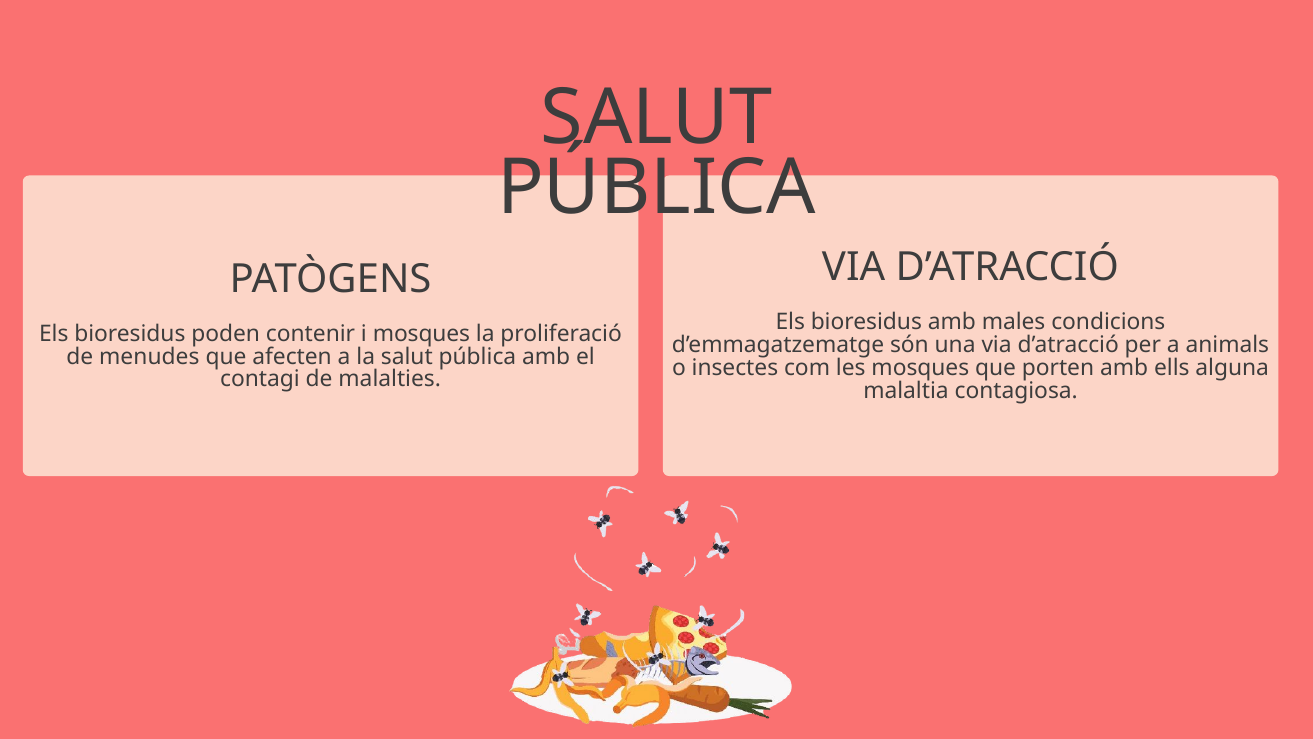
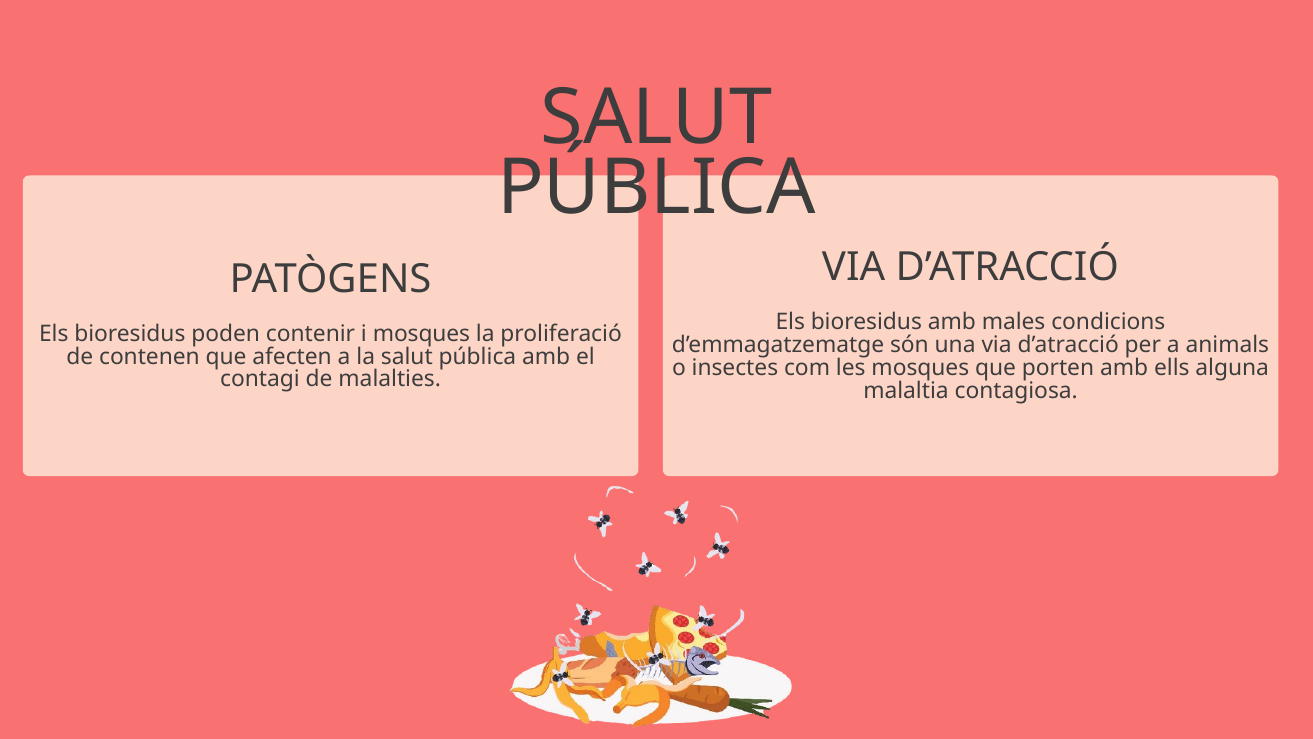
menudes: menudes -> contenen (149, 356)
